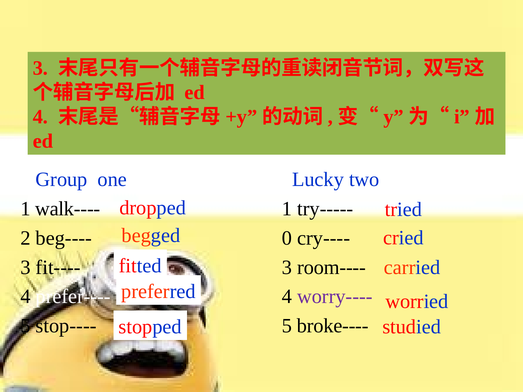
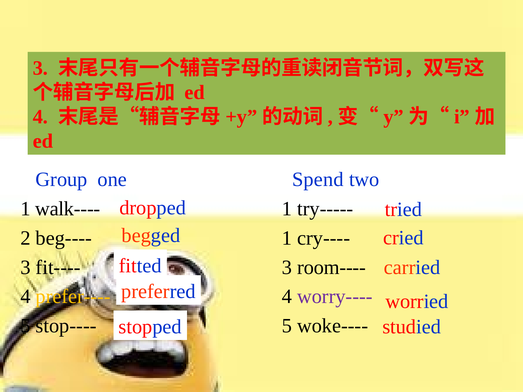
Lucky: Lucky -> Spend (318, 180)
beg---- 0: 0 -> 1 (287, 238)
prefer---- colour: white -> yellow (73, 297)
broke----: broke---- -> woke---- (333, 326)
